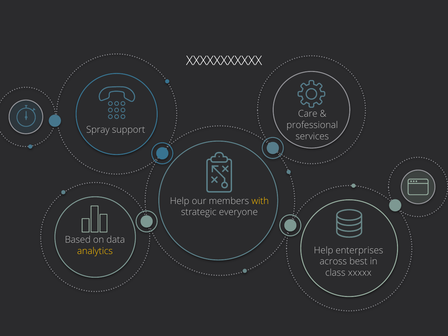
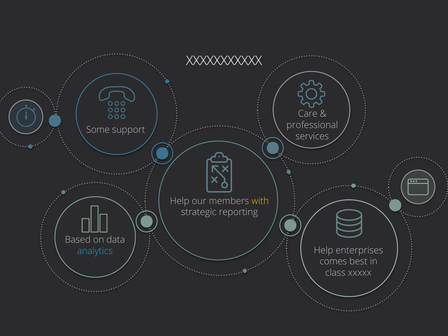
Spray: Spray -> Some (98, 130)
everyone: everyone -> reporting (238, 212)
analytics colour: yellow -> light blue (95, 251)
across: across -> comes (333, 261)
